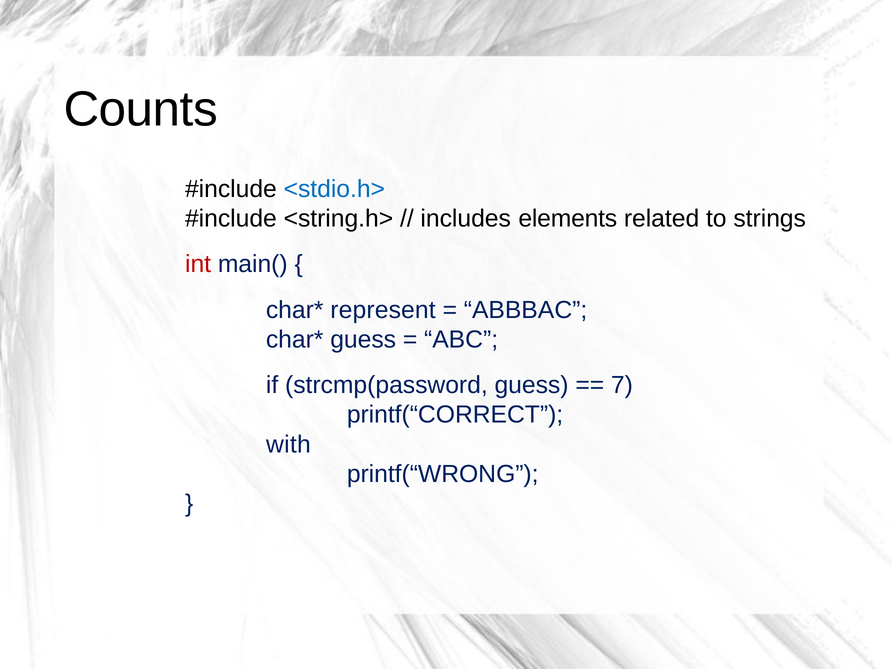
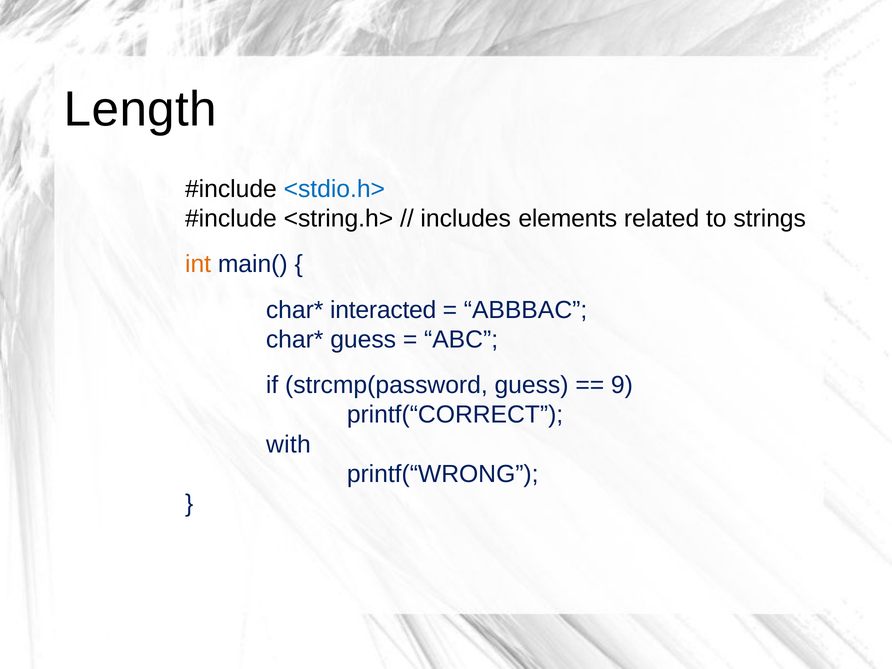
Counts: Counts -> Length (140, 109)
int colour: red -> orange (198, 264)
represent: represent -> interacted (383, 310)
7: 7 -> 9 (622, 385)
